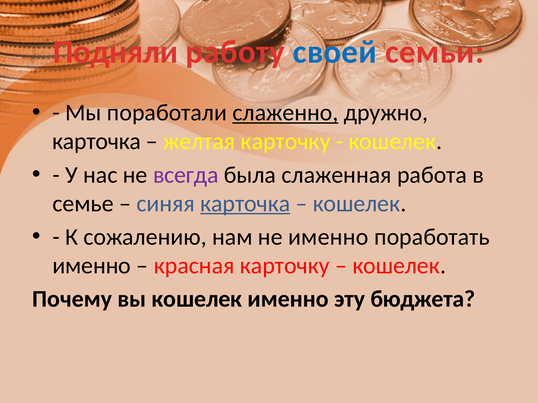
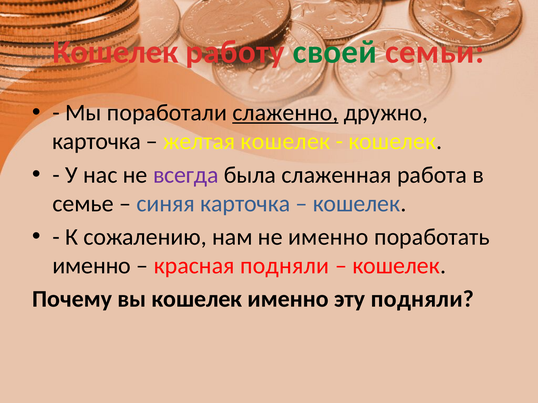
Подняли: Подняли -> Кошелек (115, 52)
своей colour: blue -> green (335, 52)
желтая карточку: карточку -> кошелек (285, 142)
карточка underline: present -> none (245, 204)
красная карточку: карточку -> подняли (285, 266)
эту бюджета: бюджета -> подняли (422, 299)
